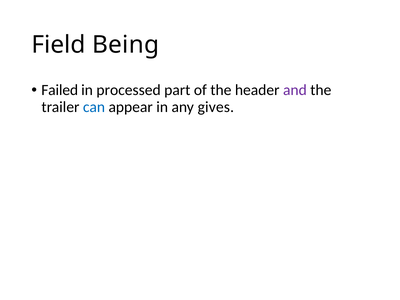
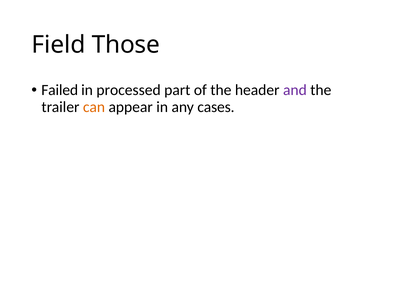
Being: Being -> Those (126, 45)
can colour: blue -> orange (94, 107)
gives: gives -> cases (216, 107)
